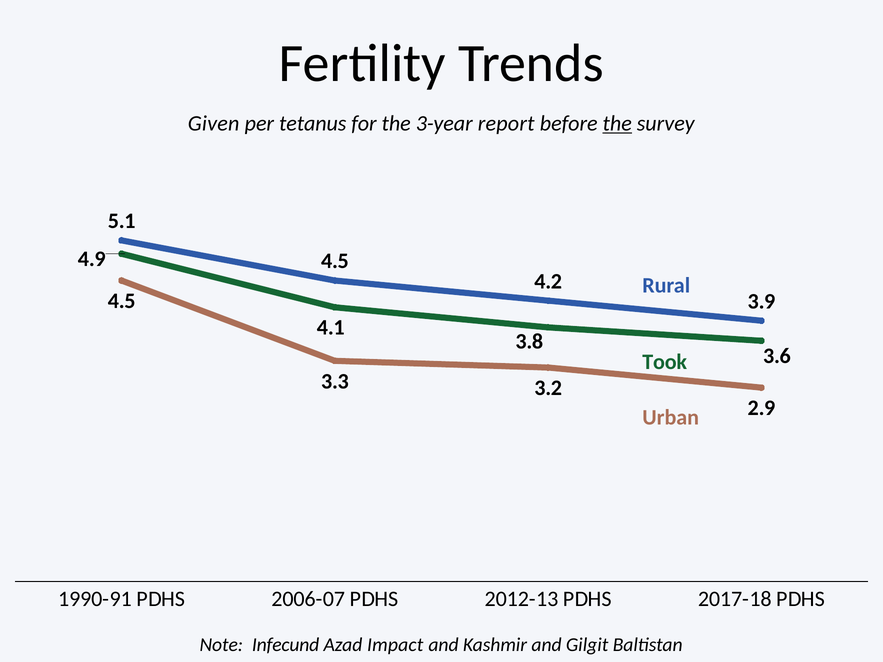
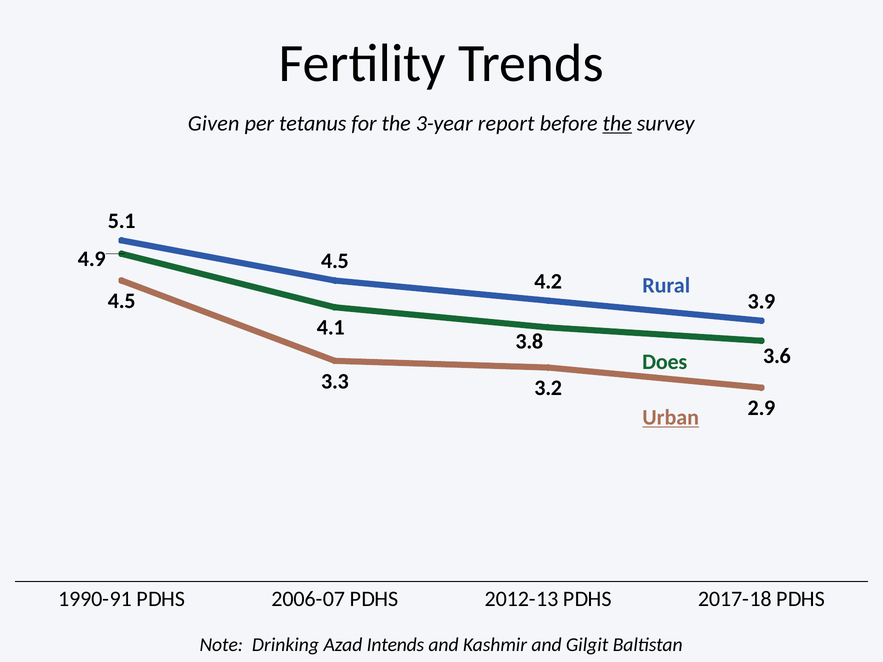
Took: Took -> Does (665, 362)
Urban underline: none -> present (671, 418)
Infecund: Infecund -> Drinking (286, 645)
Impact: Impact -> Intends (395, 645)
